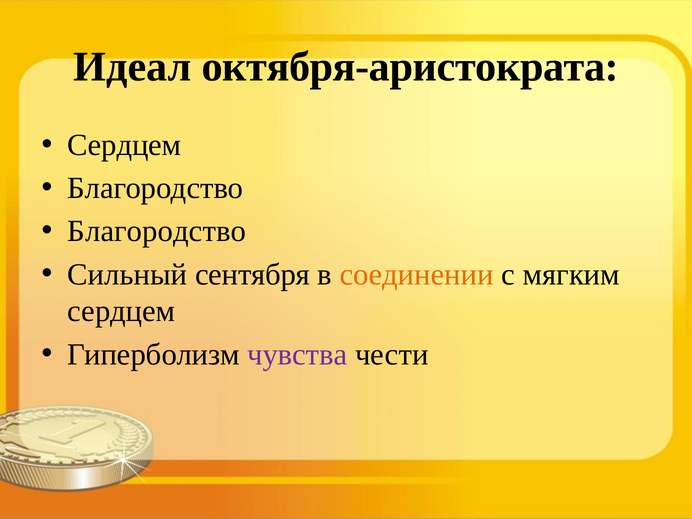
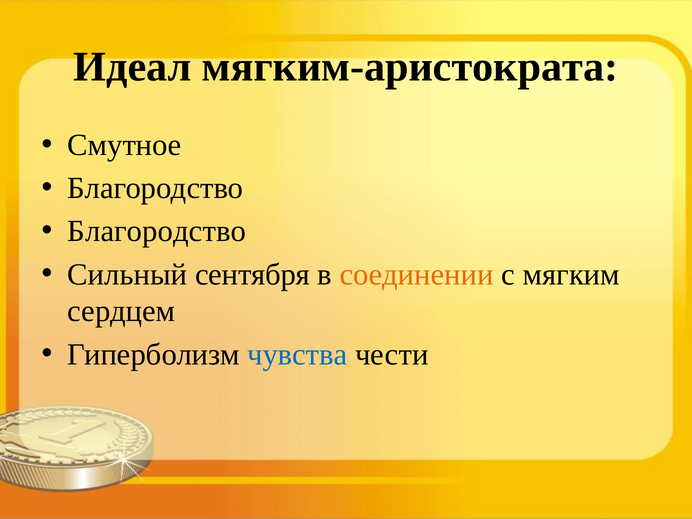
октября-аристократа: октября-аристократа -> мягким-аристократа (410, 67)
Сердцем: Сердцем -> Смутное (124, 145)
чувства colour: purple -> blue (297, 354)
